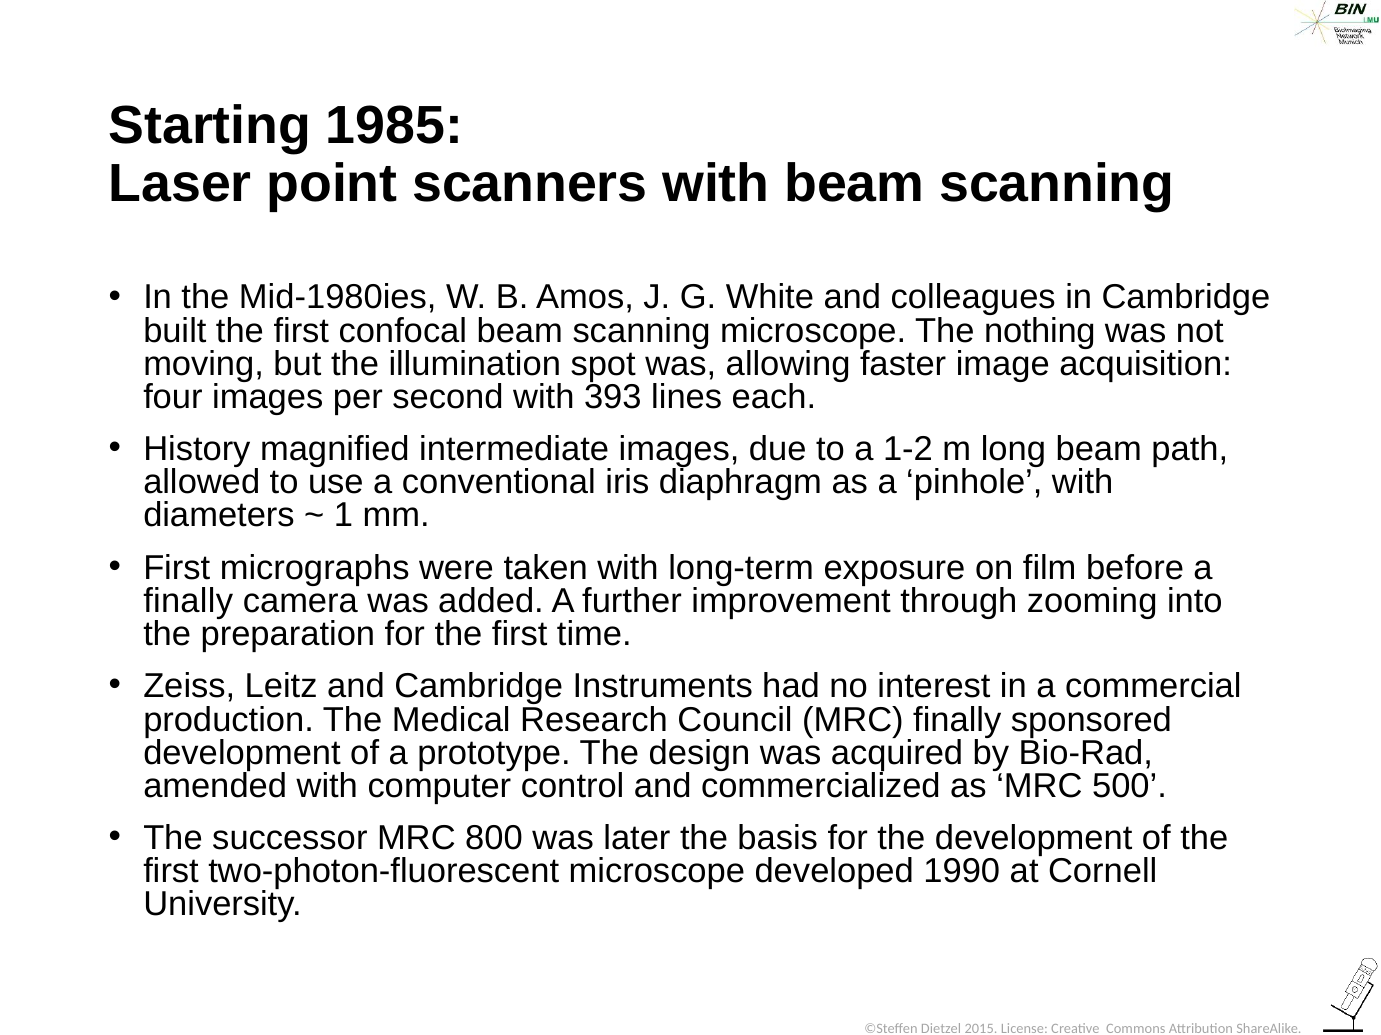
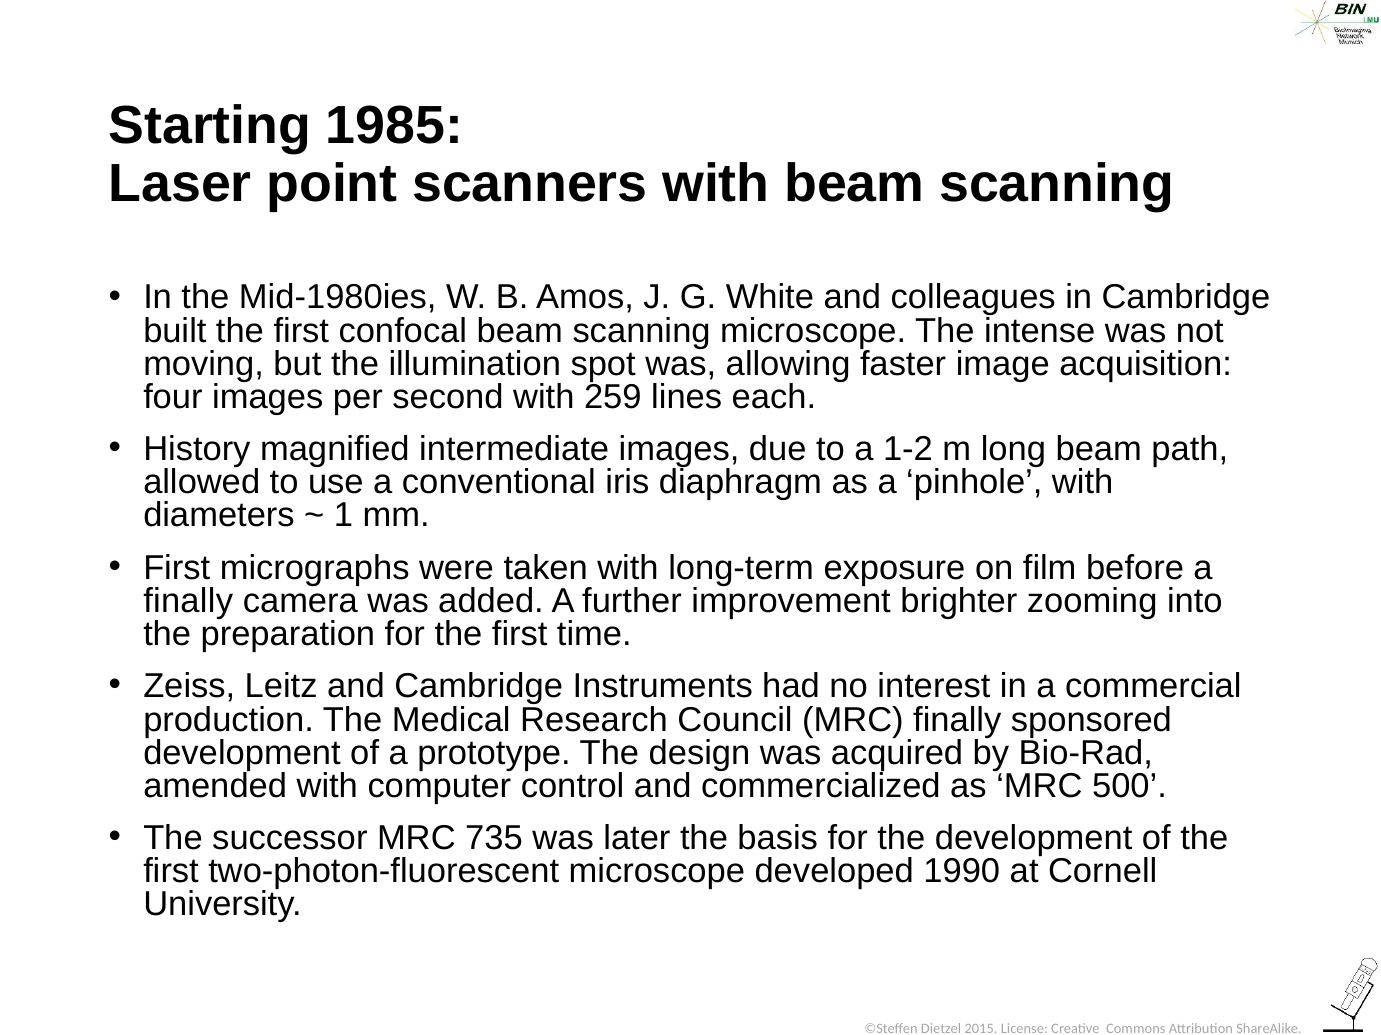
nothing: nothing -> intense (1040, 331)
393: 393 -> 259 (613, 397)
through: through -> brighter (959, 601)
800: 800 -> 735 (494, 839)
